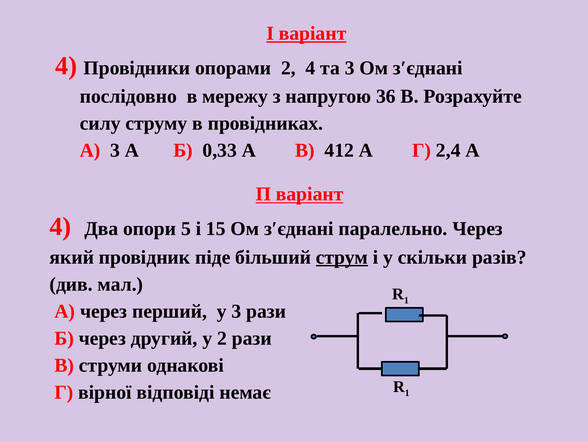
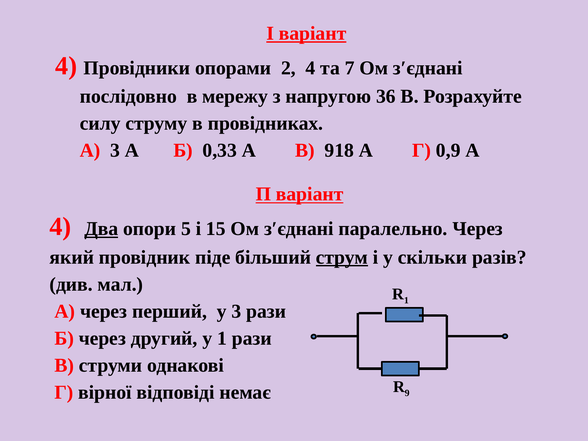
та 3: 3 -> 7 (350, 68)
412: 412 -> 918 (339, 150)
2,4: 2,4 -> 0,9 (448, 150)
Два underline: none -> present (101, 229)
у 2: 2 -> 1 (222, 338)
1: 1 -> 9 (407, 393)
